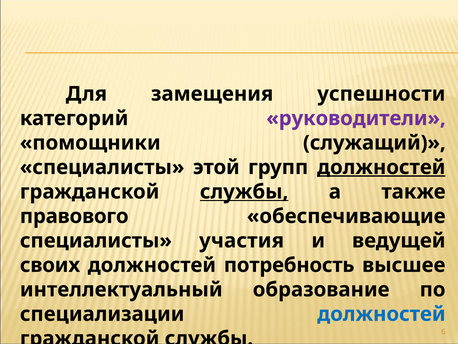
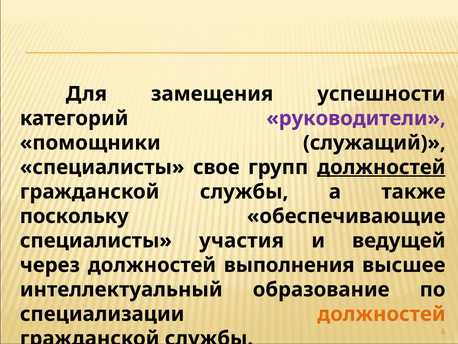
этой: этой -> свое (216, 167)
службы underline: present -> none (244, 192)
правового: правового -> поскольку (74, 216)
своих: своих -> через (50, 265)
потребность: потребность -> выполнения (289, 265)
должностей colour: blue -> orange (381, 314)
